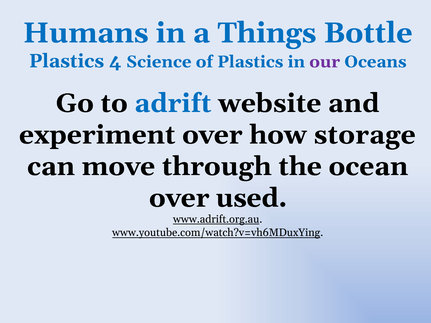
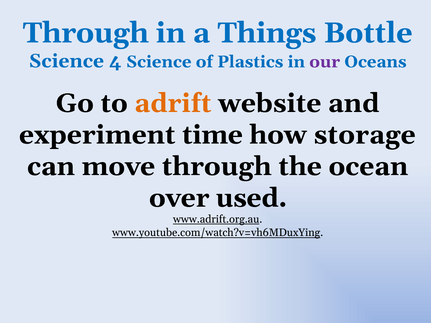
Humans: Humans -> Through (86, 33)
Plastics: Plastics -> Science (66, 61)
adrift colour: blue -> orange (173, 103)
experiment over: over -> time (212, 135)
